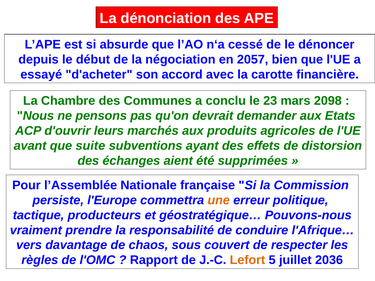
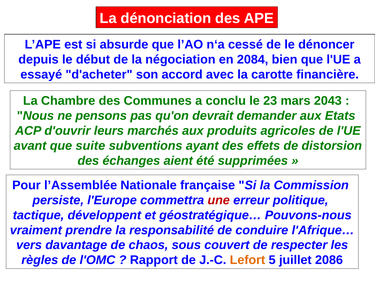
2057: 2057 -> 2084 (253, 60)
2098: 2098 -> 2043 (328, 101)
une colour: orange -> red (219, 200)
producteurs: producteurs -> développent (104, 215)
2036: 2036 -> 2086 (329, 260)
